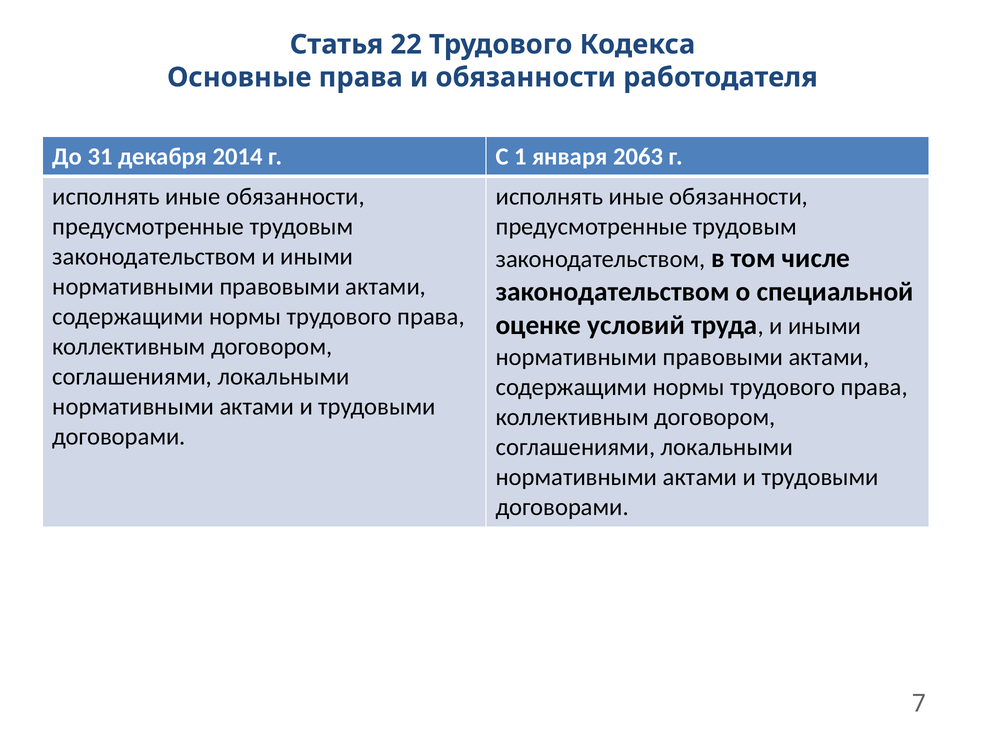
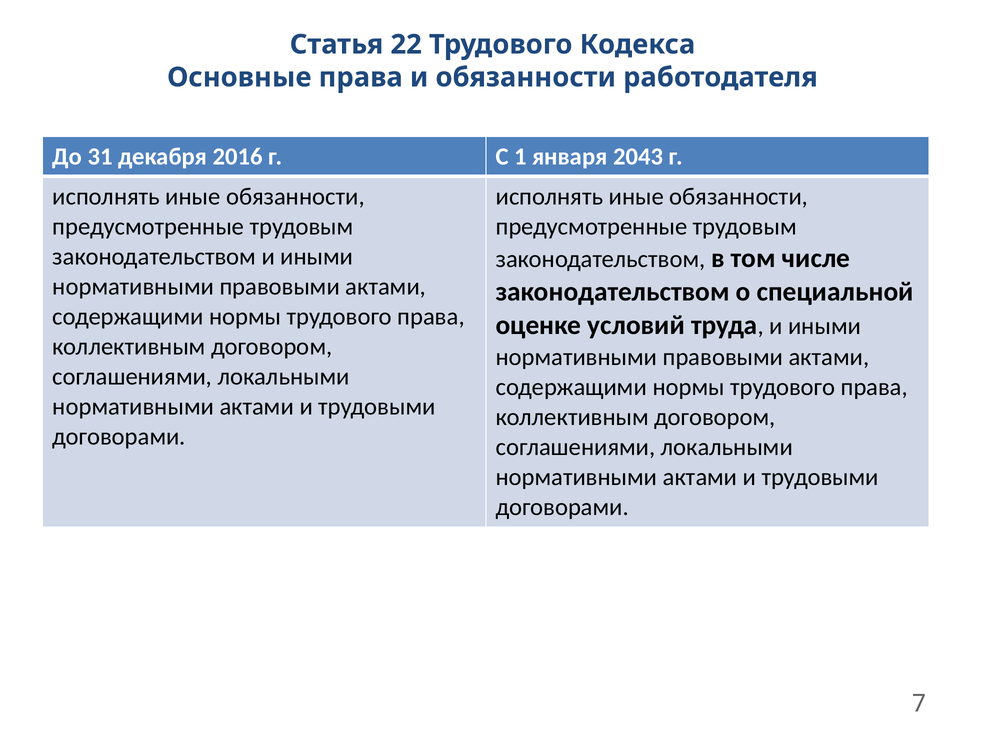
2014: 2014 -> 2016 (238, 157)
2063: 2063 -> 2043 (638, 157)
